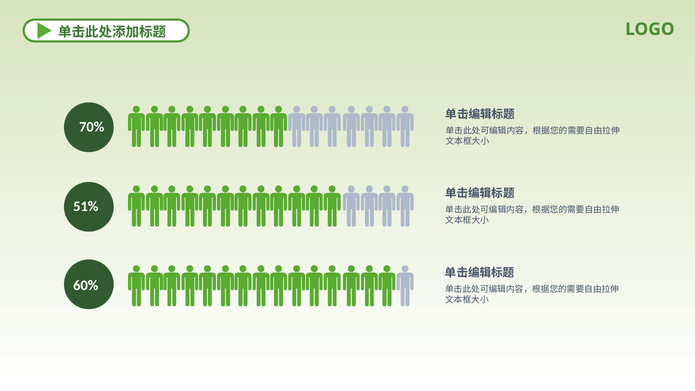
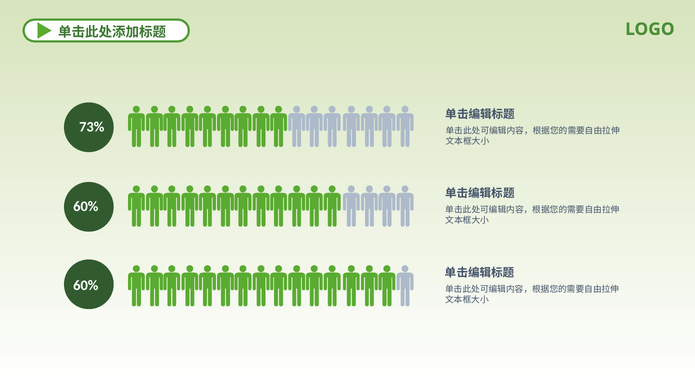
70%: 70% -> 73% (92, 127)
51%: 51% -> 60% (86, 207)
